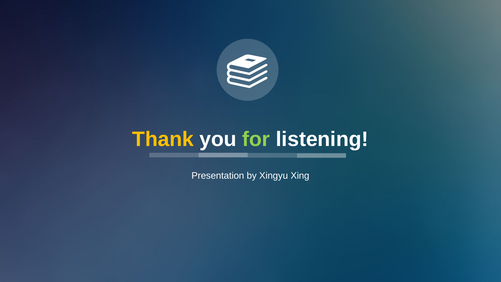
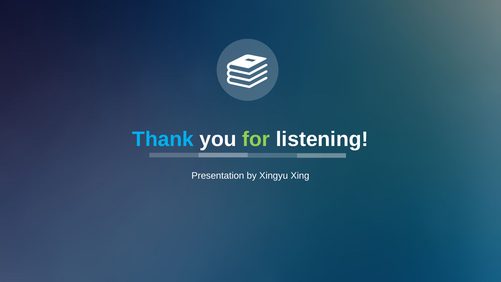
Thank colour: yellow -> light blue (163, 139)
